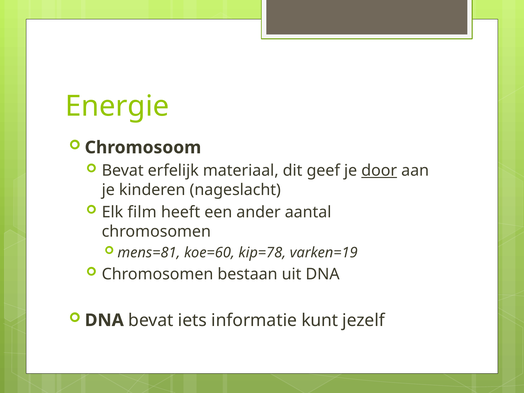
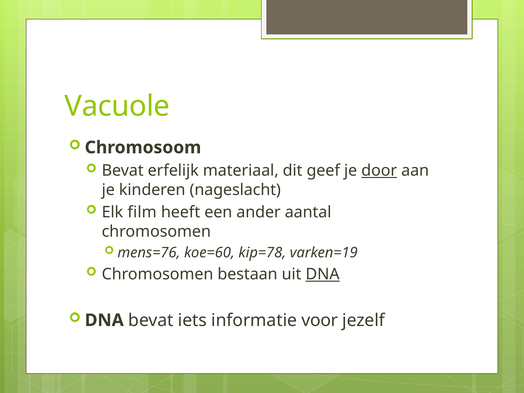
Energie: Energie -> Vacuole (117, 106)
mens=81: mens=81 -> mens=76 (149, 253)
DNA underline: none -> present (323, 274)
kunt: kunt -> voor (320, 320)
